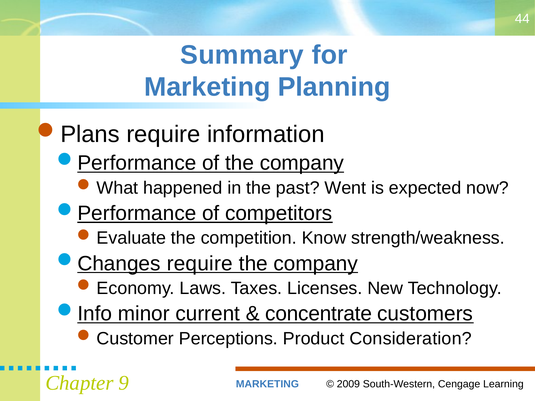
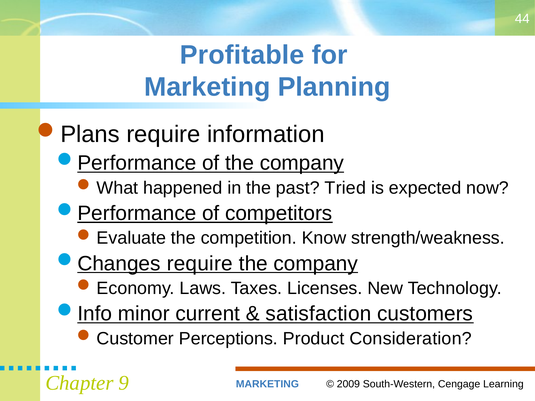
Summary: Summary -> Profitable (242, 55)
Went: Went -> Tried (345, 188)
concentrate: concentrate -> satisfaction (318, 314)
